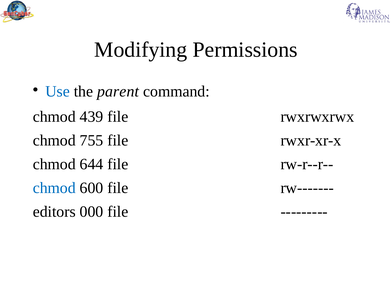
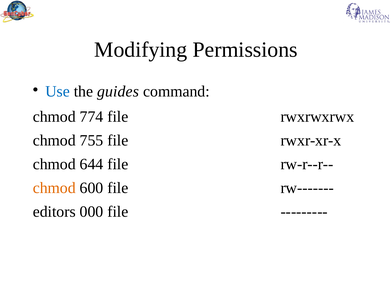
parent: parent -> guides (118, 91)
439: 439 -> 774 (92, 117)
chmod colour: blue -> orange (54, 188)
